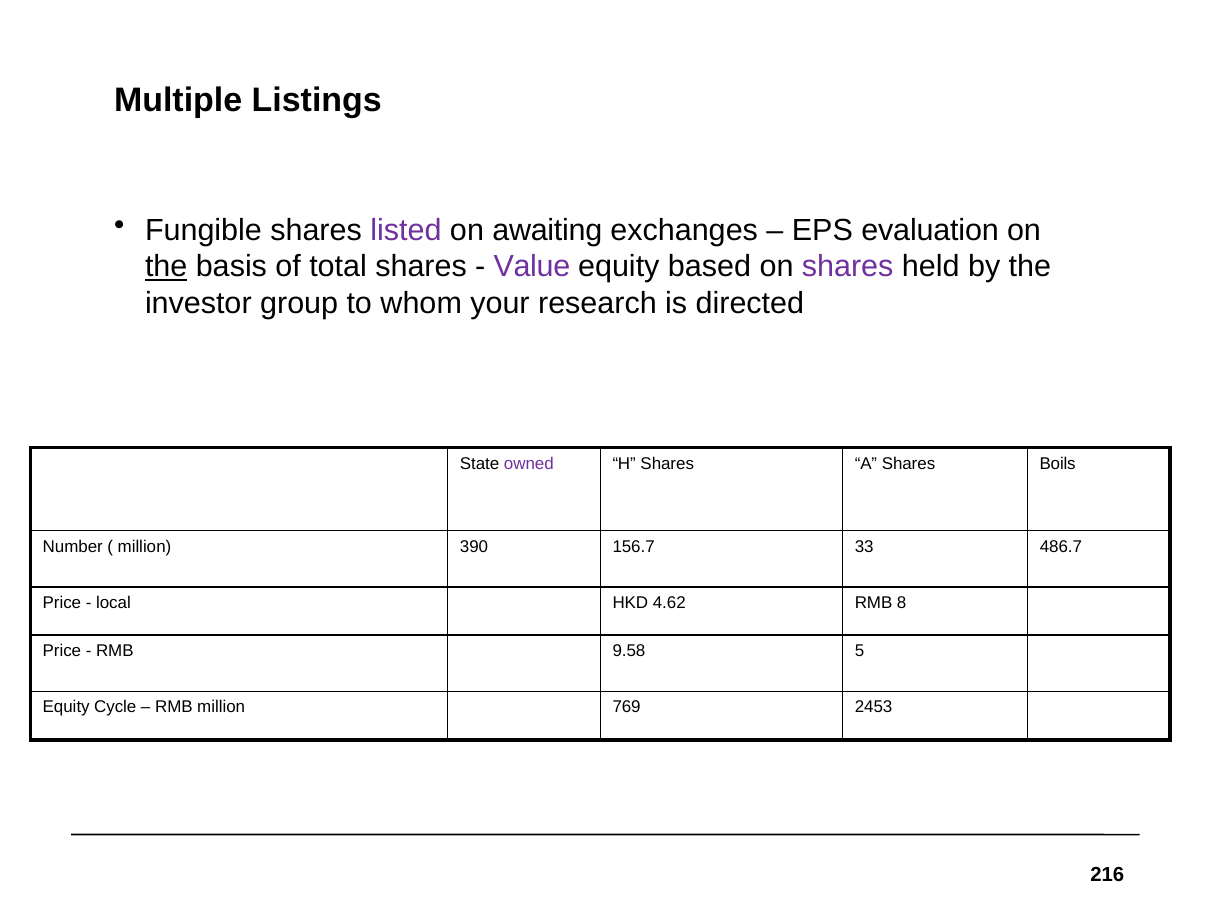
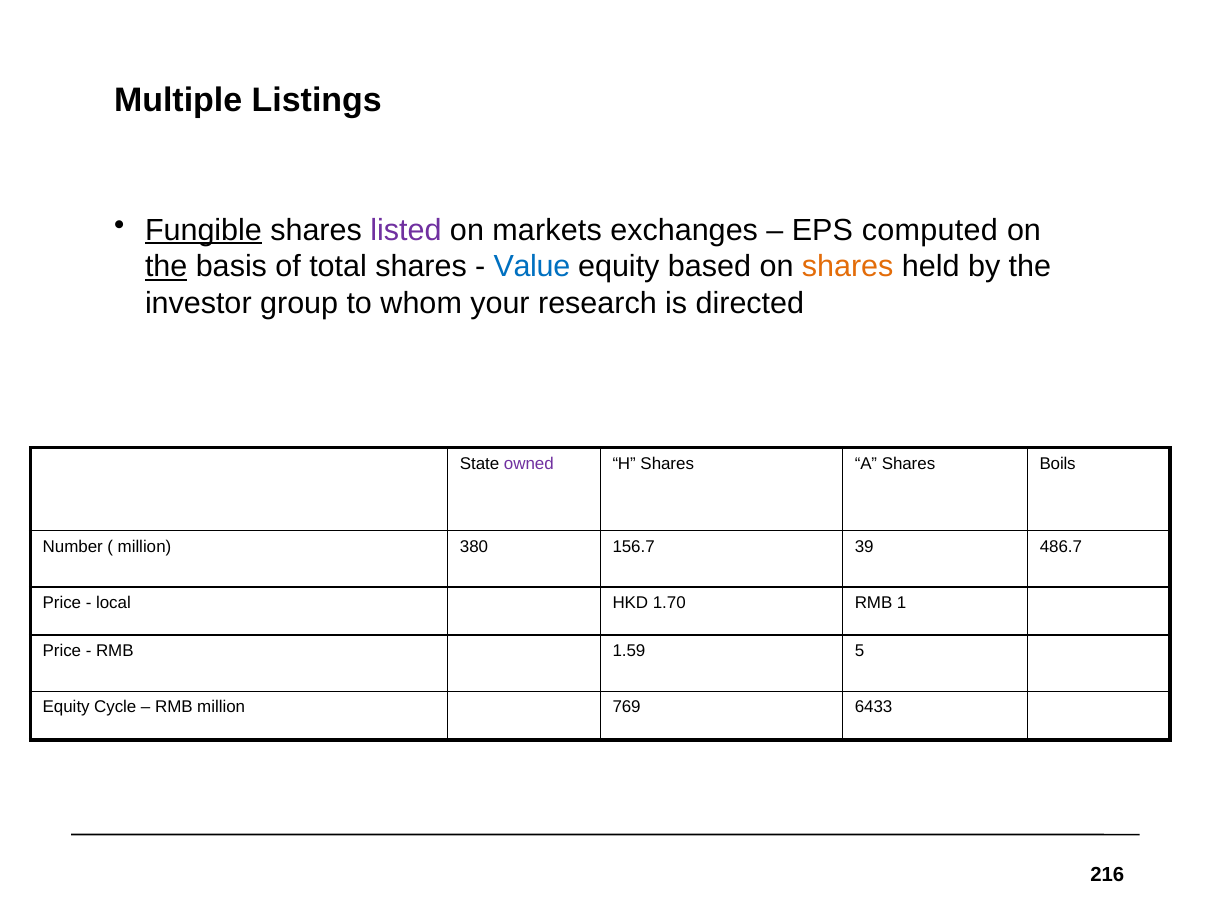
Fungible underline: none -> present (203, 230)
awaiting: awaiting -> markets (547, 230)
evaluation: evaluation -> computed (930, 230)
Value colour: purple -> blue (532, 267)
shares colour: purple -> orange (848, 267)
390: 390 -> 380 (474, 546)
33: 33 -> 39 (864, 546)
4.62: 4.62 -> 1.70 (669, 602)
8: 8 -> 1 (902, 602)
9.58: 9.58 -> 1.59 (629, 651)
2453: 2453 -> 6433 (874, 707)
